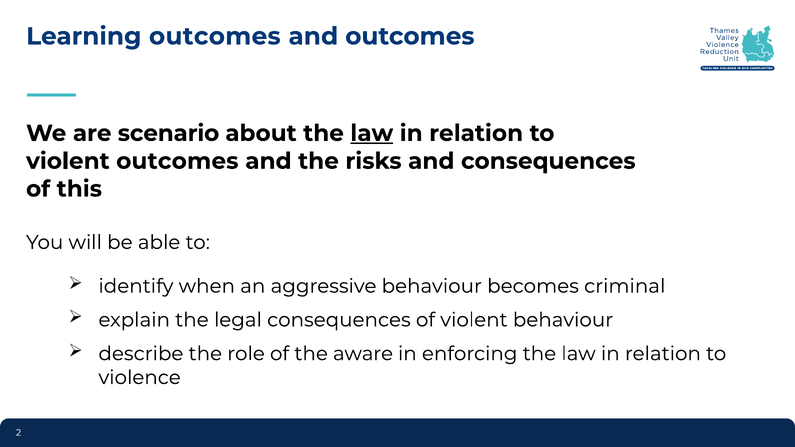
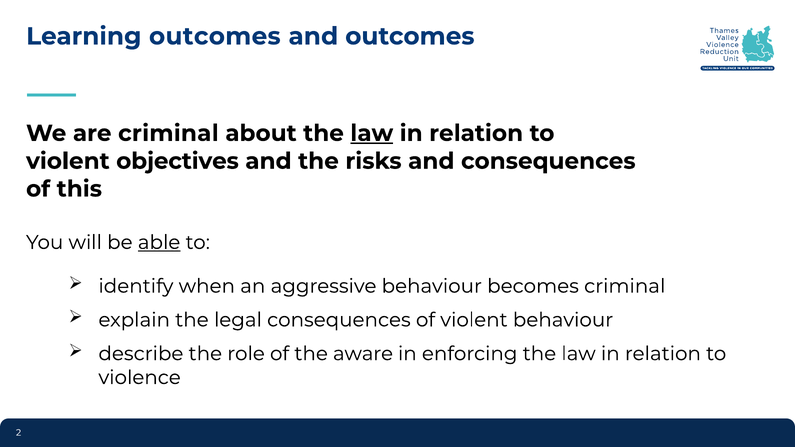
are scenario: scenario -> criminal (168, 133)
violent outcomes: outcomes -> objectives (178, 161)
able underline: none -> present (159, 242)
